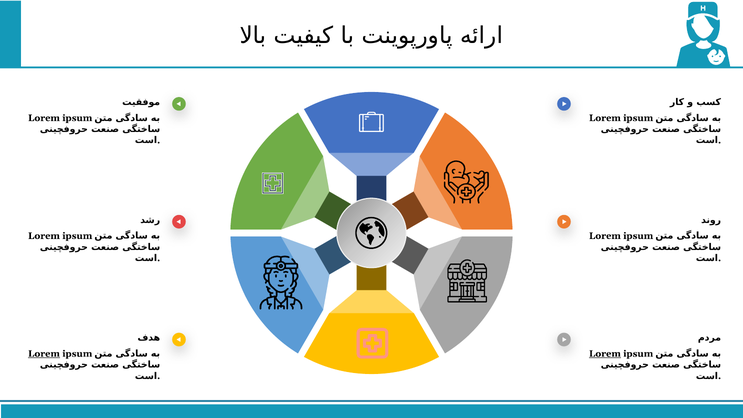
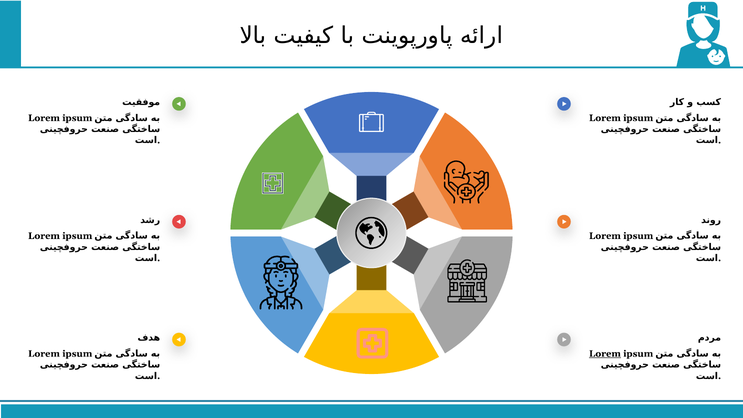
Lorem underline: present -> none (44, 354)
